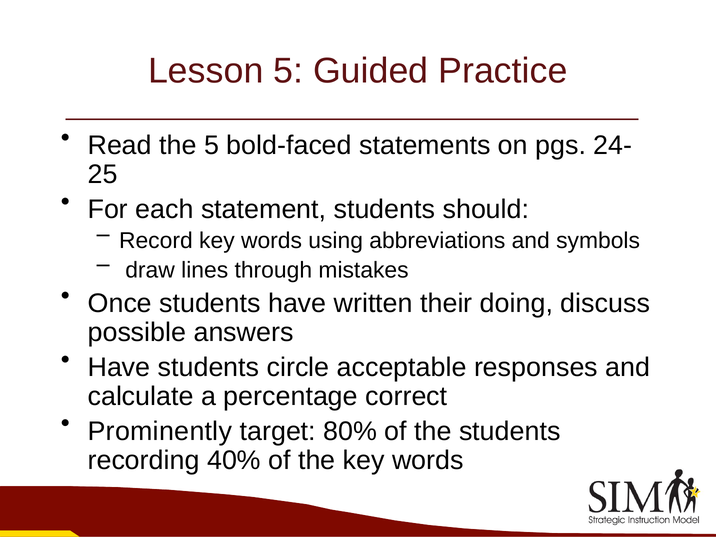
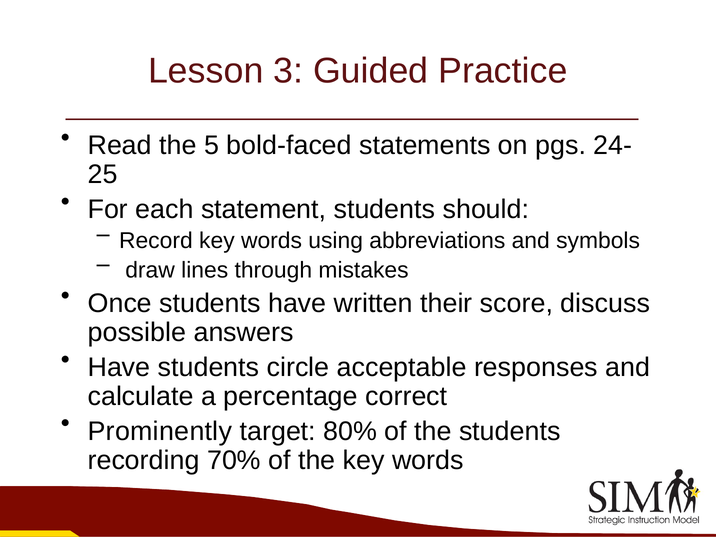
Lesson 5: 5 -> 3 (288, 71)
doing: doing -> score (516, 304)
40%: 40% -> 70% (234, 460)
